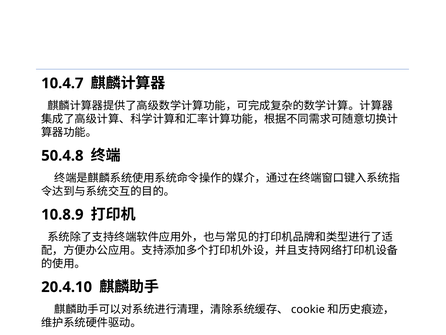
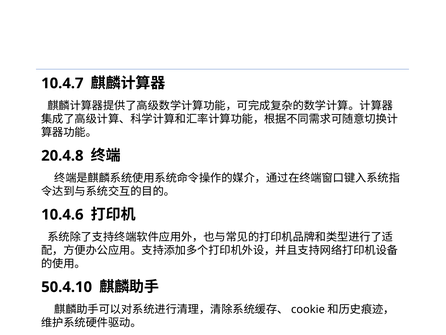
50.4.8: 50.4.8 -> 20.4.8 (62, 156)
10.8.9: 10.8.9 -> 10.4.6 (62, 214)
20.4.10: 20.4.10 -> 50.4.10 (67, 287)
